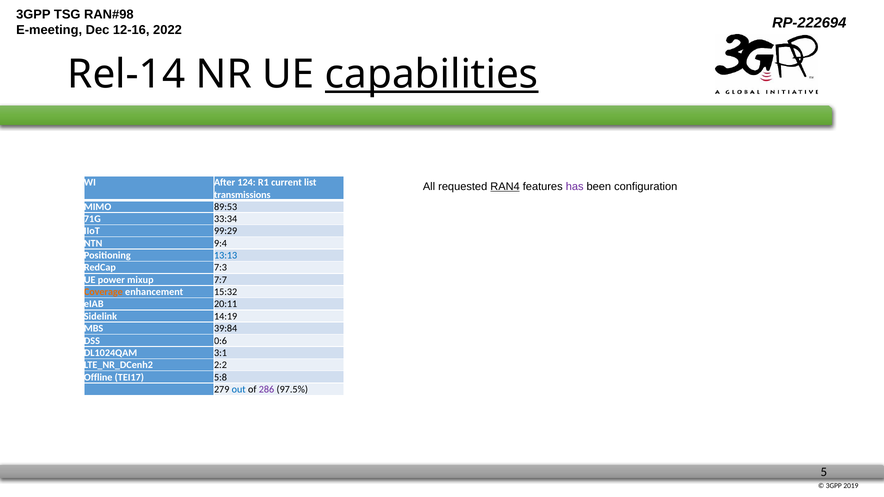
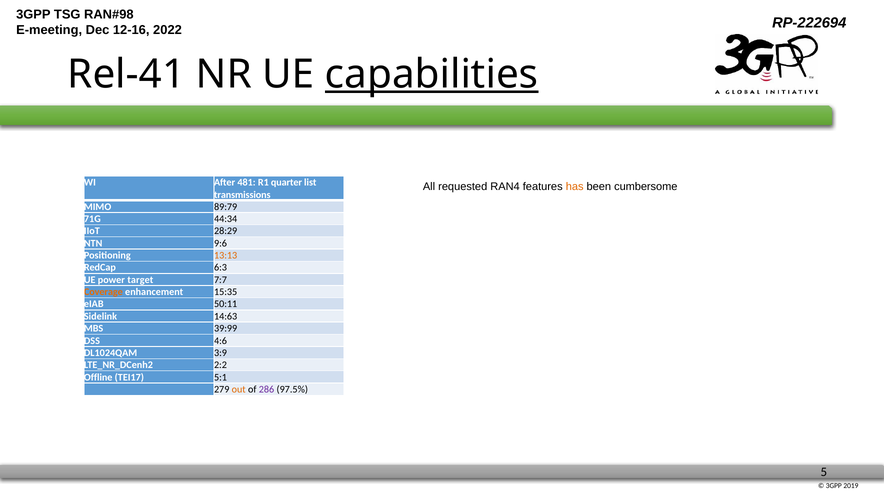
Rel-14: Rel-14 -> Rel-41 (126, 74)
124: 124 -> 481 (247, 182)
current: current -> quarter (287, 182)
RAN4 underline: present -> none (505, 187)
has colour: purple -> orange (575, 187)
configuration: configuration -> cumbersome (646, 187)
89:53: 89:53 -> 89:79 (226, 207)
33:34: 33:34 -> 44:34 (226, 219)
99:29: 99:29 -> 28:29 (226, 231)
9:4: 9:4 -> 9:6 (220, 243)
13:13 colour: blue -> orange (226, 256)
7:3: 7:3 -> 6:3 (220, 268)
mixup: mixup -> target (140, 280)
15:32: 15:32 -> 15:35 (226, 292)
20:11: 20:11 -> 50:11 (226, 304)
14:19: 14:19 -> 14:63 (226, 316)
39:84: 39:84 -> 39:99 (226, 329)
0:6: 0:6 -> 4:6 (220, 341)
3:1: 3:1 -> 3:9 (220, 353)
5:8: 5:8 -> 5:1 (220, 377)
out colour: blue -> orange (239, 390)
